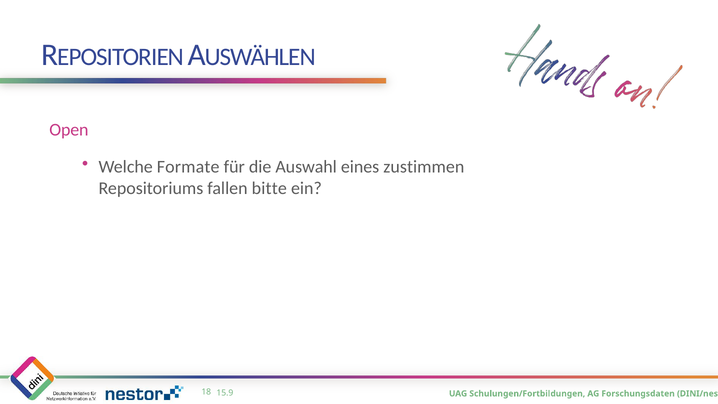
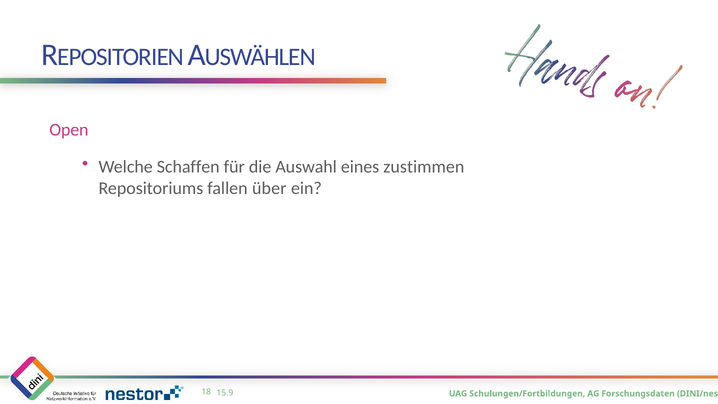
Formate: Formate -> Schaffen (188, 167)
bitte: bitte -> über (269, 188)
